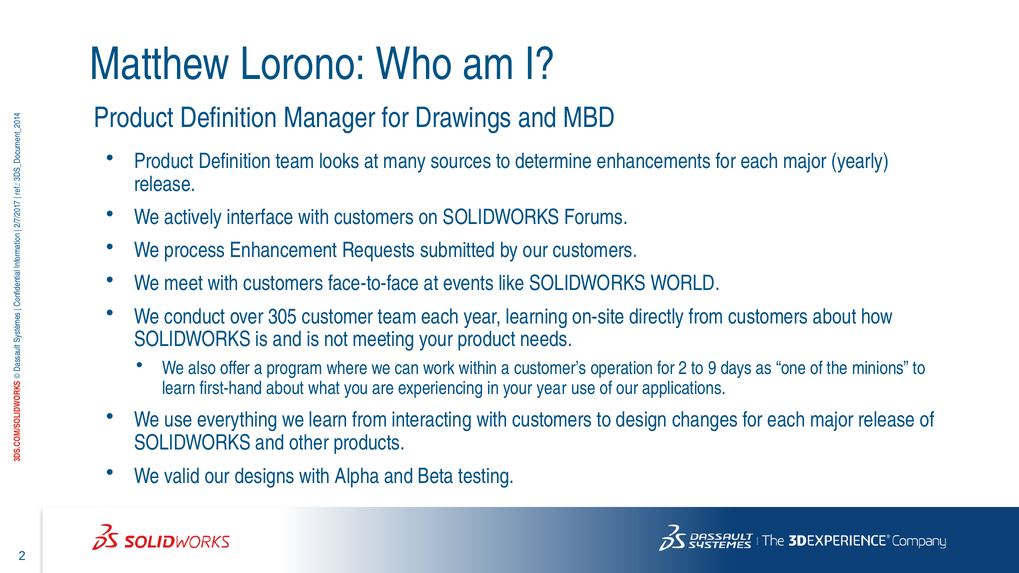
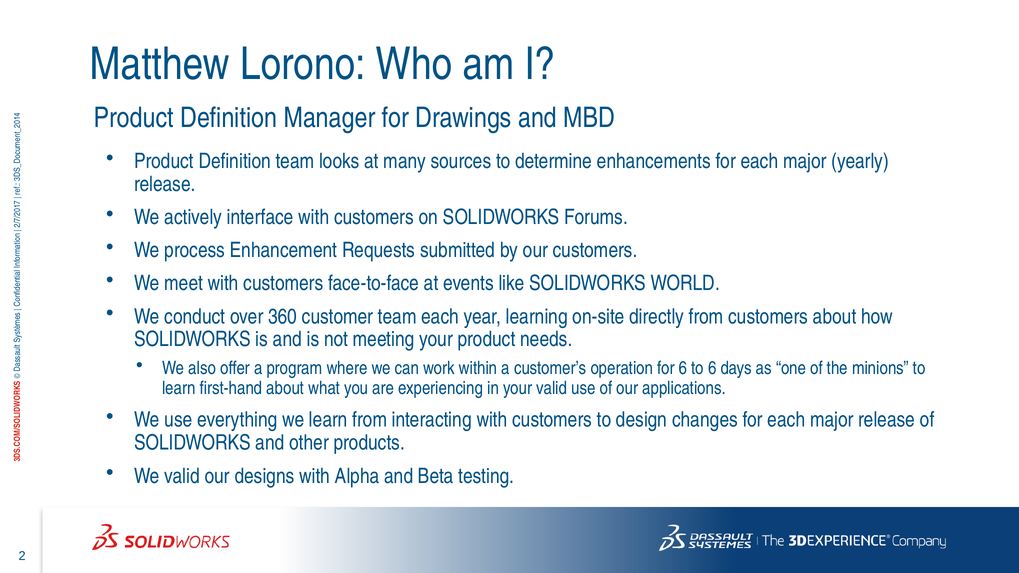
305: 305 -> 360 (283, 317)
for 2: 2 -> 6 (683, 368)
to 9: 9 -> 6 (712, 368)
your year: year -> valid (552, 388)
